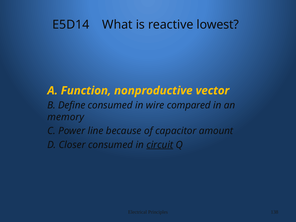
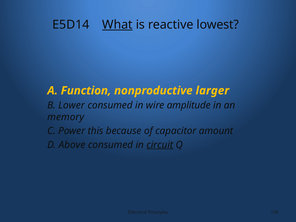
What underline: none -> present (117, 25)
vector: vector -> larger (212, 91)
Define: Define -> Lower (72, 105)
compared: compared -> amplitude (189, 105)
line: line -> this (96, 131)
Closer: Closer -> Above (72, 145)
